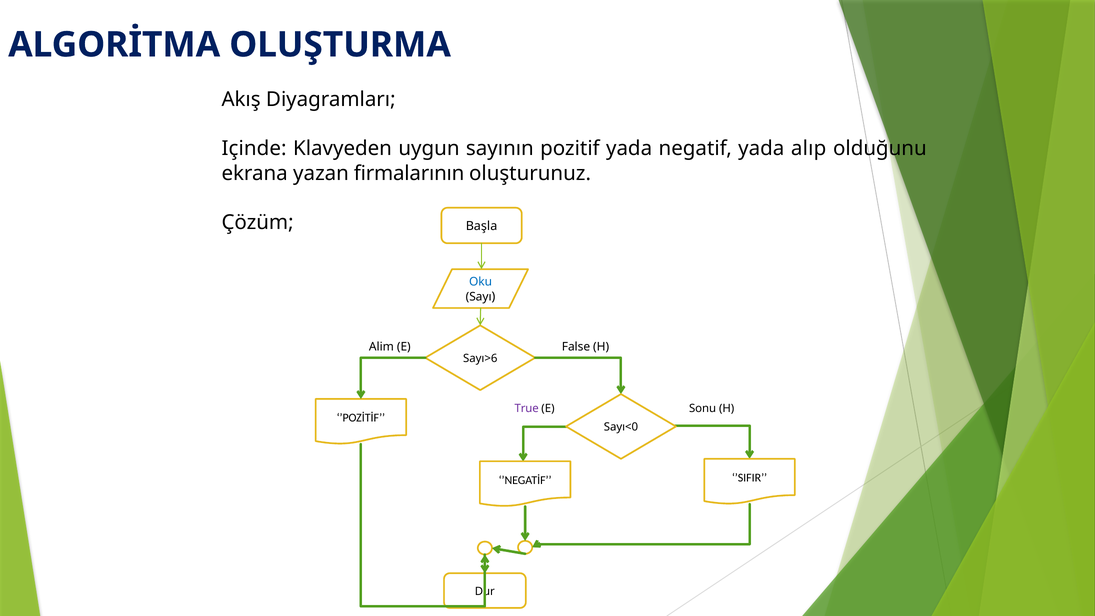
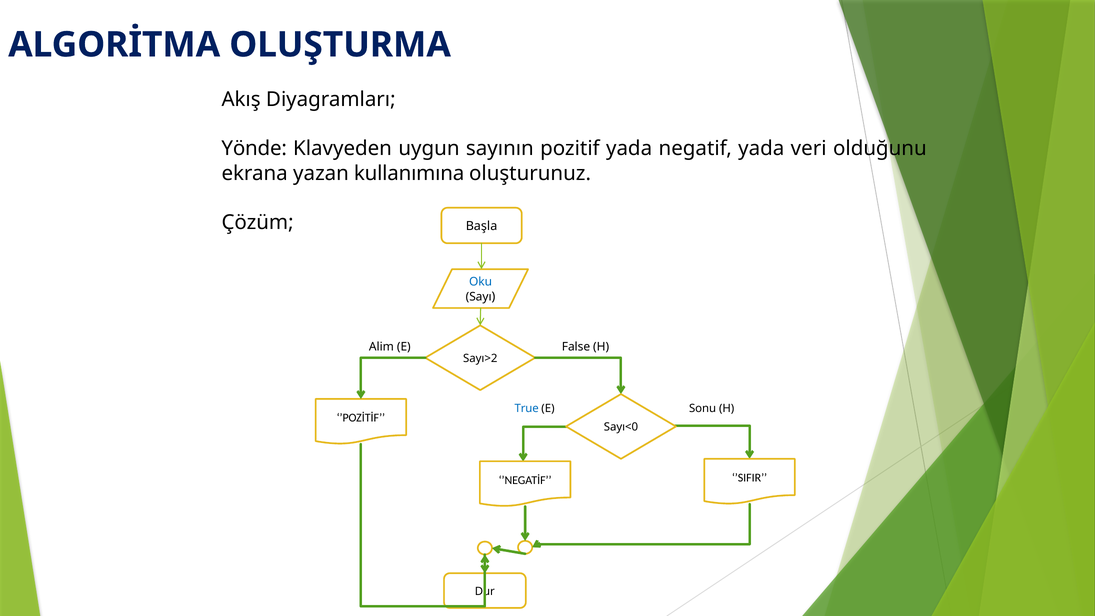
Içinde: Içinde -> Yönde (254, 149)
alıp: alıp -> veri (809, 149)
firmalarının: firmalarının -> kullanımına (409, 173)
Sayı>6: Sayı>6 -> Sayı>2 (480, 358)
True colour: purple -> blue (527, 408)
